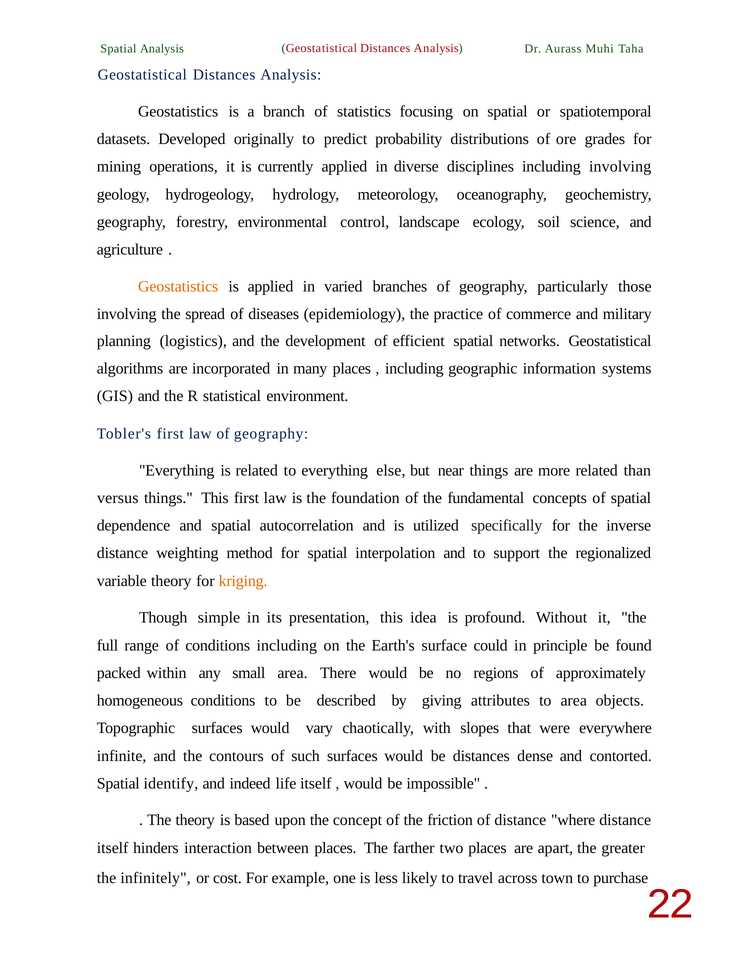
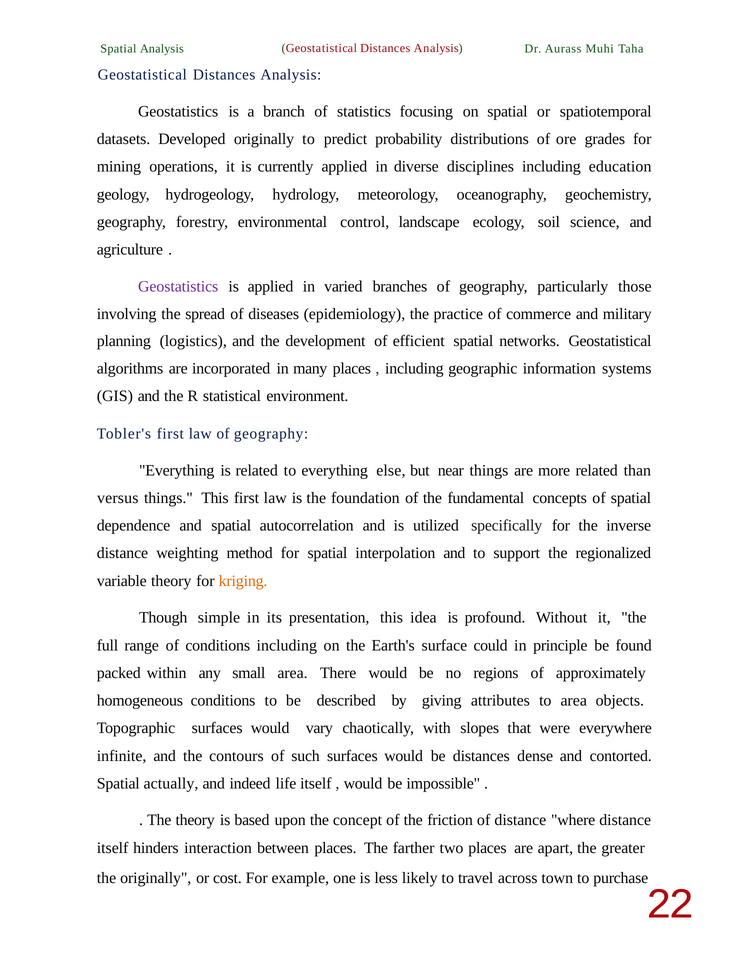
including involving: involving -> education (620, 167)
Geostatistics colour: orange -> purple (178, 287)
identify: identify -> actually (171, 784)
the infinitely: infinitely -> originally (156, 879)
